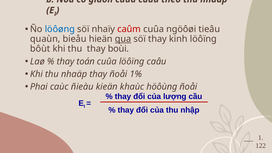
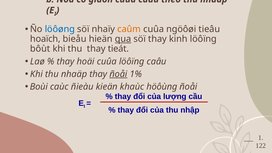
caûm colour: red -> orange (129, 29)
quaùn: quaùn -> hoaïch (45, 39)
boùi: boùi -> tieát (118, 49)
toán: toán -> hoäi (86, 61)
ñoåi underline: none -> present (118, 74)
Phai: Phai -> Boùi (39, 87)
